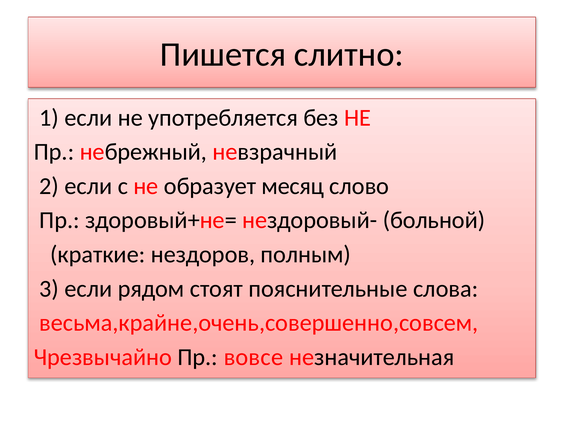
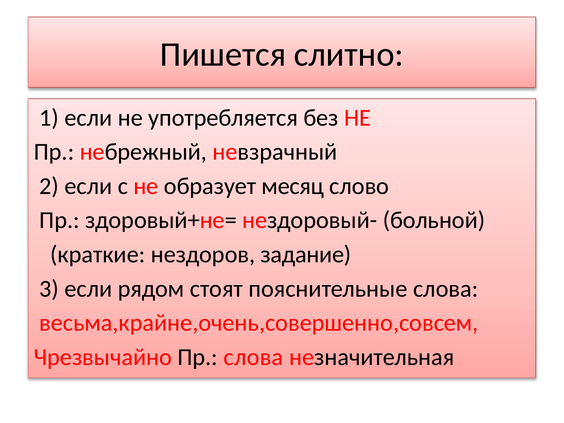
полным: полным -> задание (306, 254)
Пр вовсе: вовсе -> слова (253, 357)
